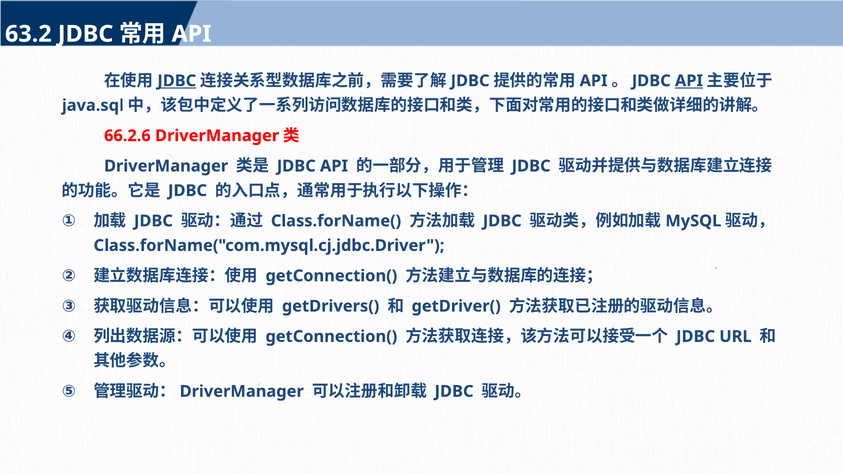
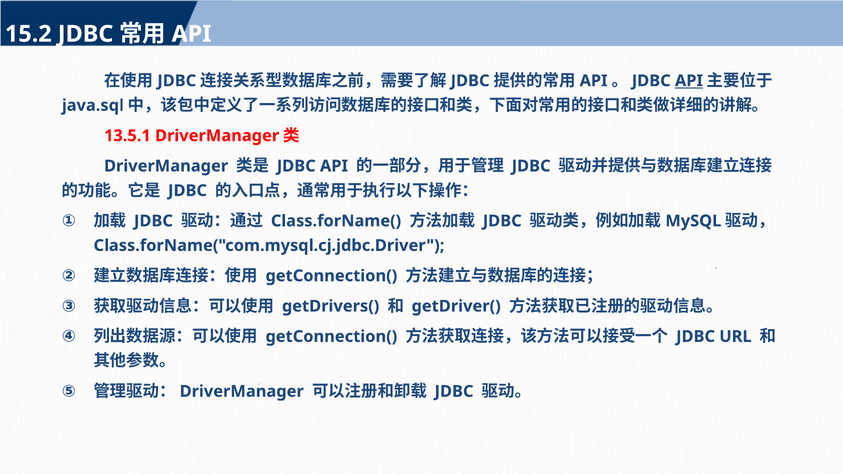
63.2: 63.2 -> 15.2 (28, 34)
JDBC underline: present -> none (177, 81)
66.2.6: 66.2.6 -> 13.5.1 (127, 136)
